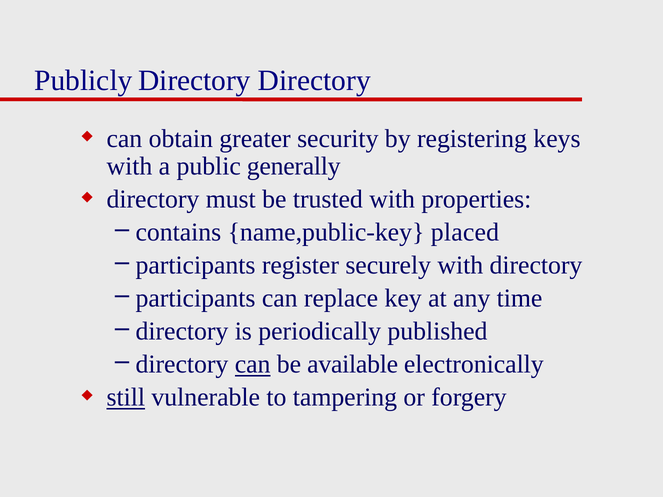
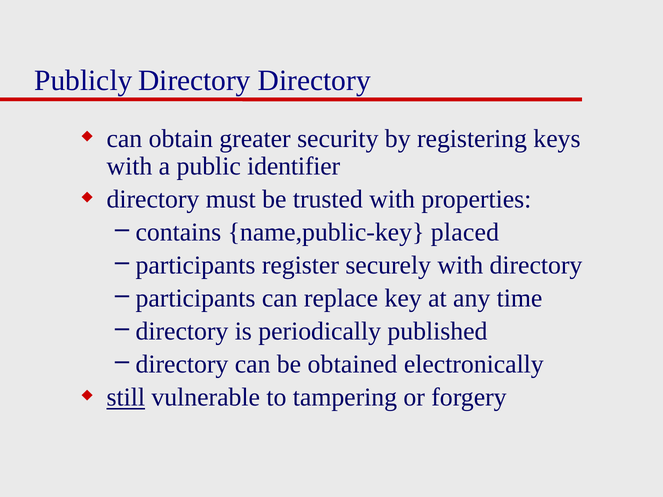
generally: generally -> identifier (294, 167)
can underline: present -> none (253, 365)
available: available -> obtained (352, 365)
